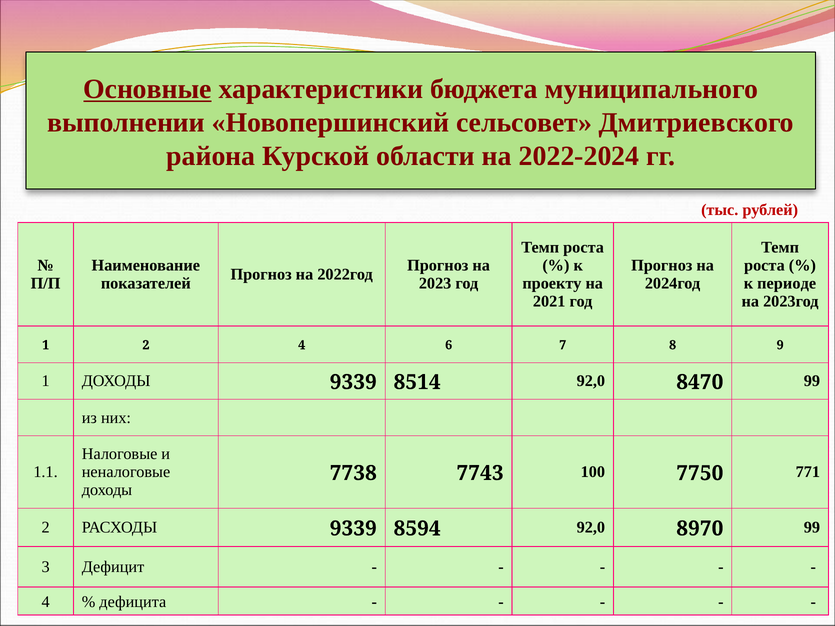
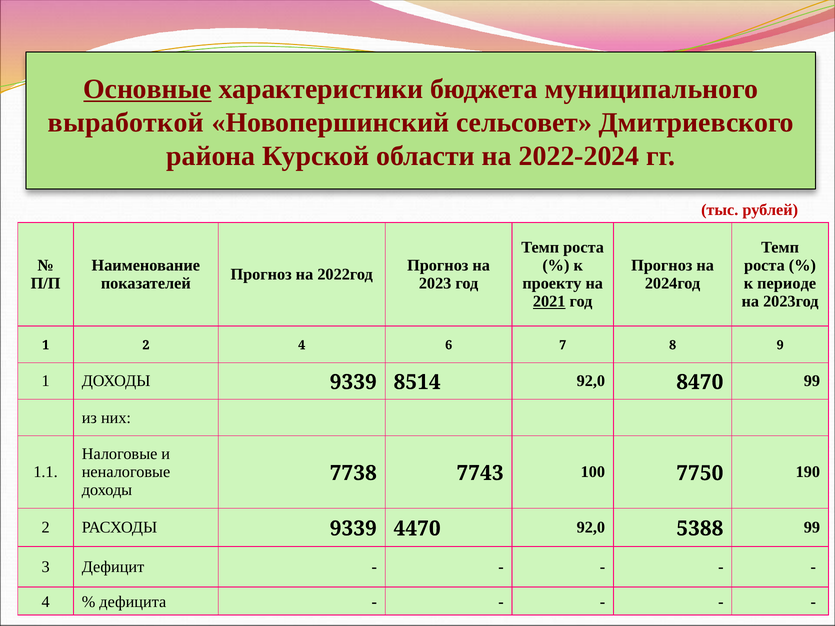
выполнении: выполнении -> выработкой (126, 123)
2021 underline: none -> present (549, 301)
771: 771 -> 190 (808, 472)
8594: 8594 -> 4470 (417, 529)
8970: 8970 -> 5388 (700, 529)
